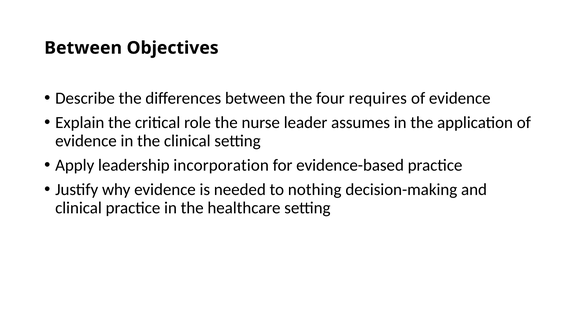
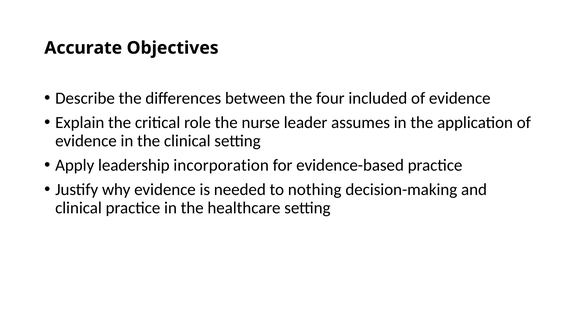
Between: Between -> Accurate (83, 48)
requires: requires -> included (378, 98)
